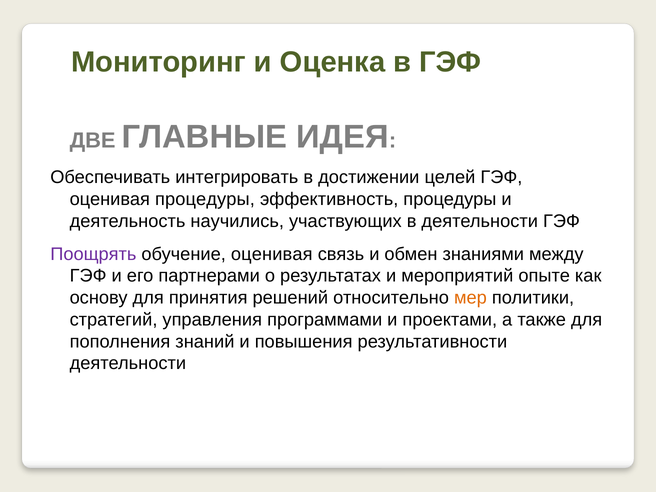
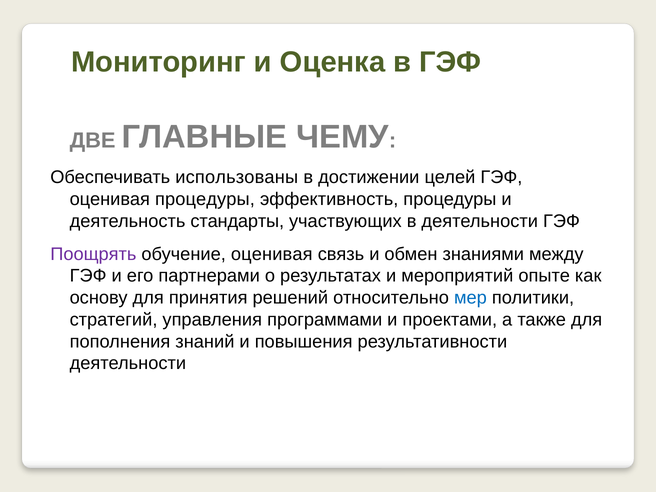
ИДЕЯ: ИДЕЯ -> ЧЕМУ (343, 137)
интегрировать: интегрировать -> использованы (237, 177)
научились: научились -> стандарты (237, 221)
мер colour: orange -> blue (470, 298)
